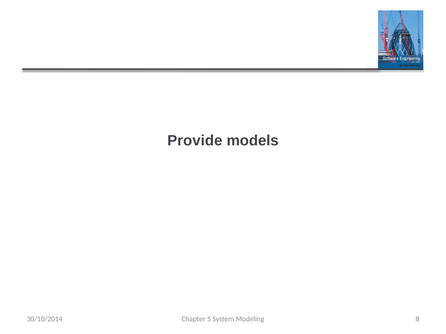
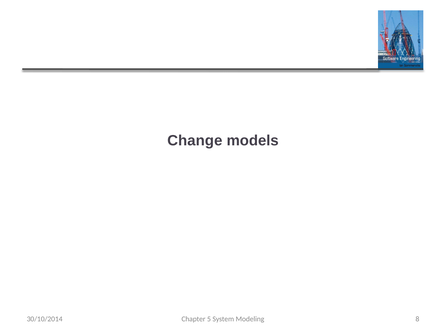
Provide: Provide -> Change (195, 141)
